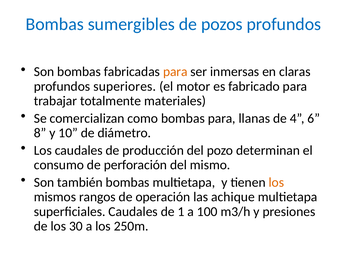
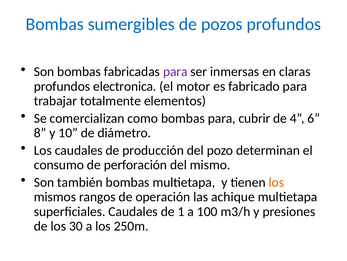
para colour: orange -> purple (175, 72)
superiores: superiores -> electronica (125, 86)
materiales: materiales -> elementos (175, 101)
llanas: llanas -> cubrir (254, 118)
